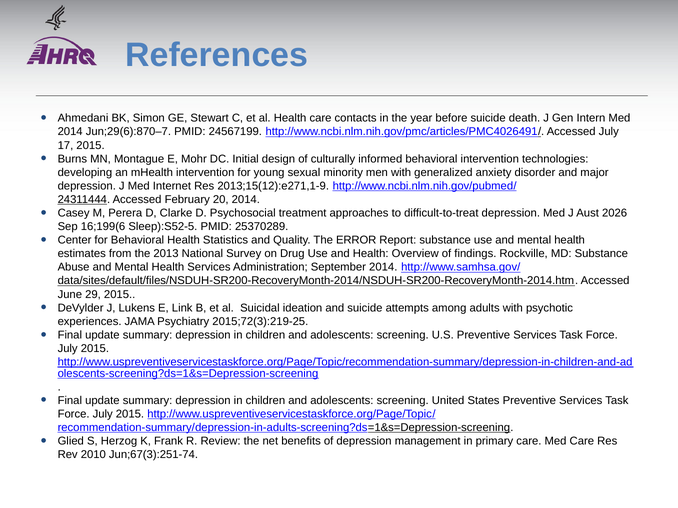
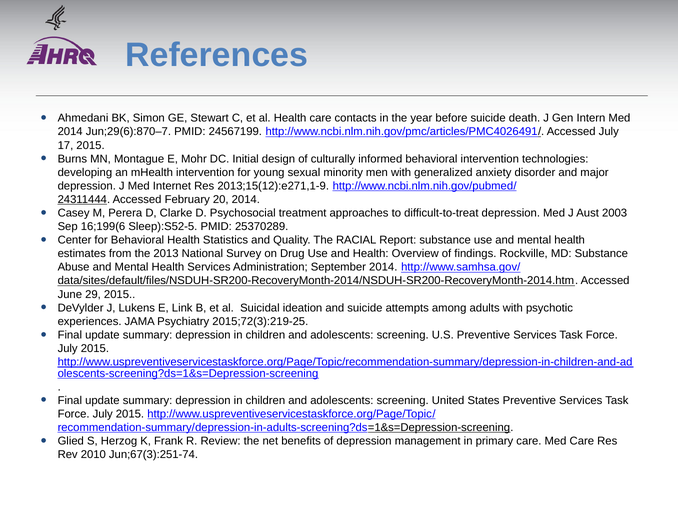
2026: 2026 -> 2003 (615, 213)
ERROR: ERROR -> RACIAL (356, 240)
